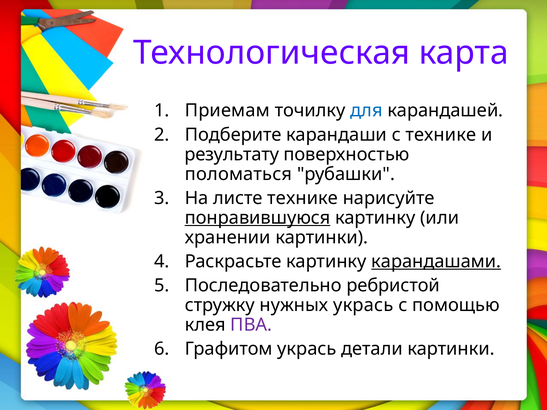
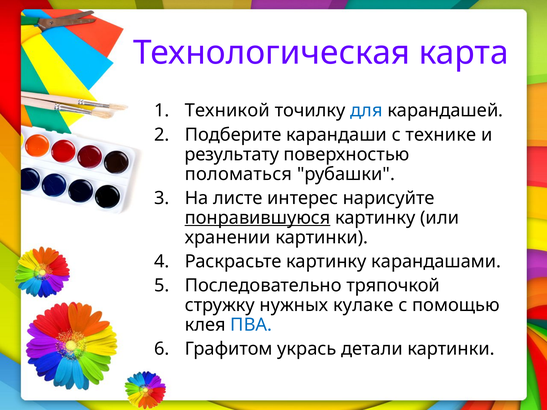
Приемам: Приемам -> Техникой (227, 111)
листе технике: технике -> интерес (303, 198)
карандашами underline: present -> none (436, 262)
ребристой: ребристой -> тряпочкой (393, 286)
нужных укрась: укрась -> кулаке (363, 305)
ПВА colour: purple -> blue (251, 325)
